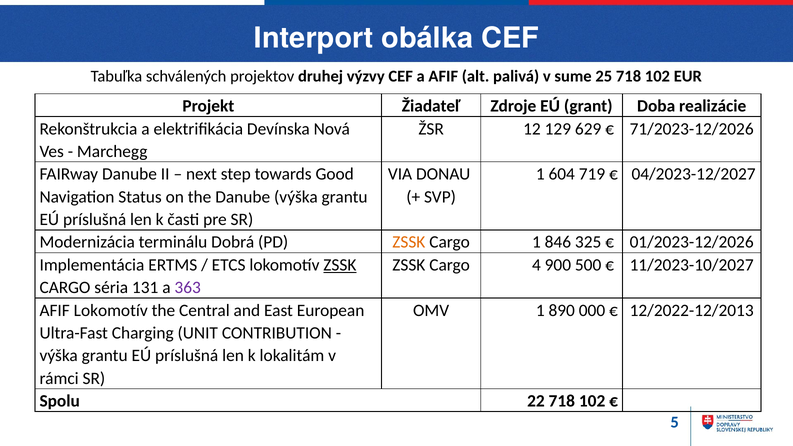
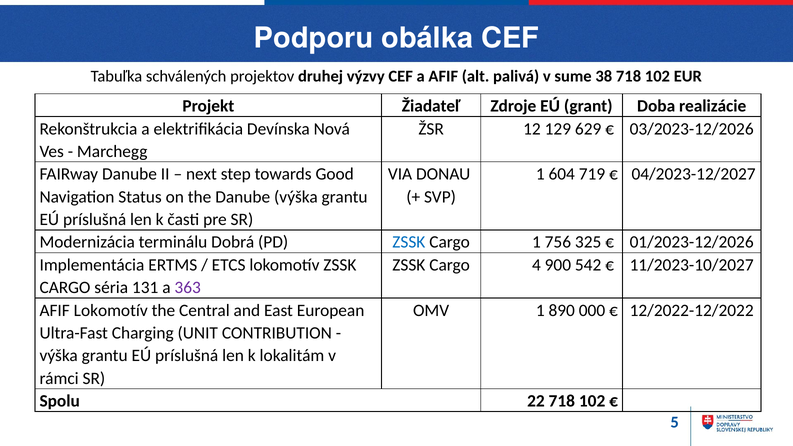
Interport: Interport -> Podporu (314, 38)
25: 25 -> 38 (604, 76)
71/2023-12/2026: 71/2023-12/2026 -> 03/2023-12/2026 (692, 129)
ZSSK colour: orange -> blue (409, 242)
846: 846 -> 756 (558, 242)
ZSSK underline: present -> none (340, 265)
500: 500 -> 542 (588, 265)
12/2022-12/2013: 12/2022-12/2013 -> 12/2022-12/2022 (692, 310)
